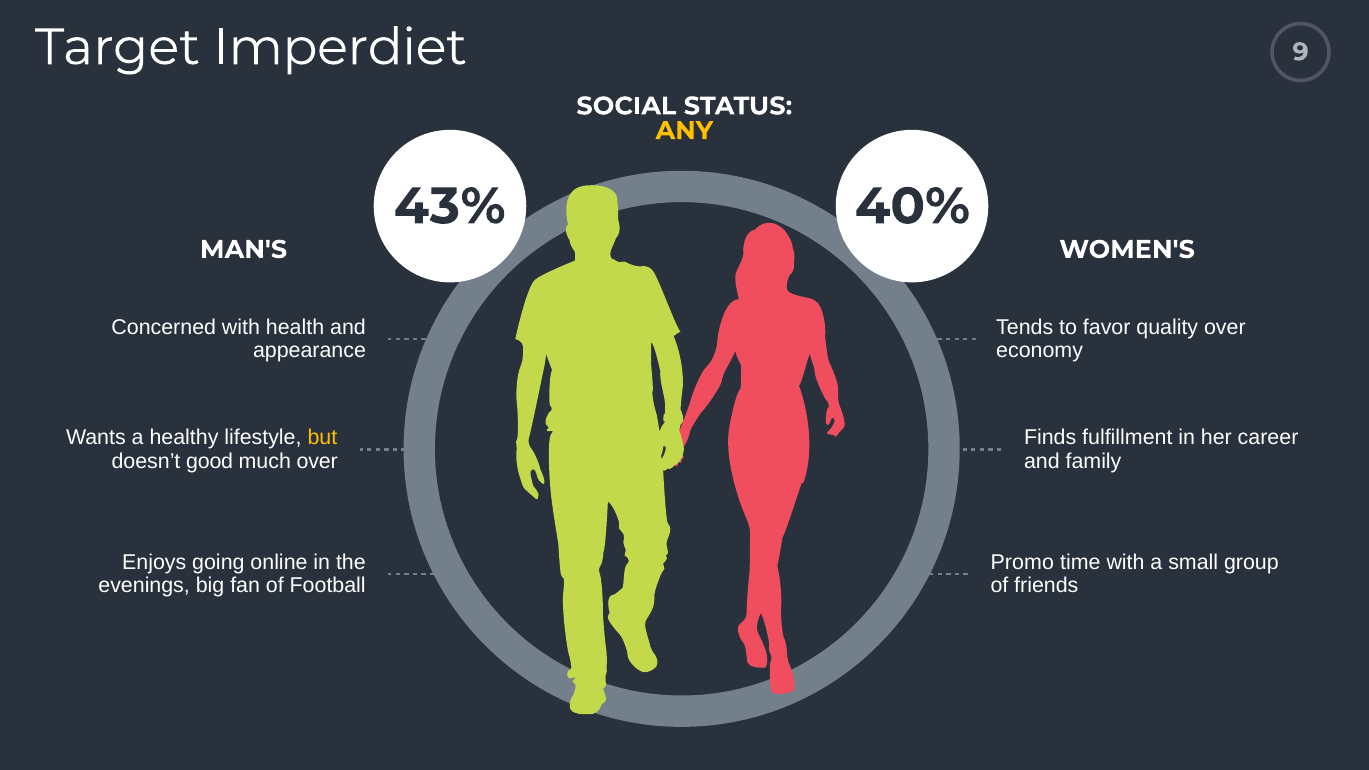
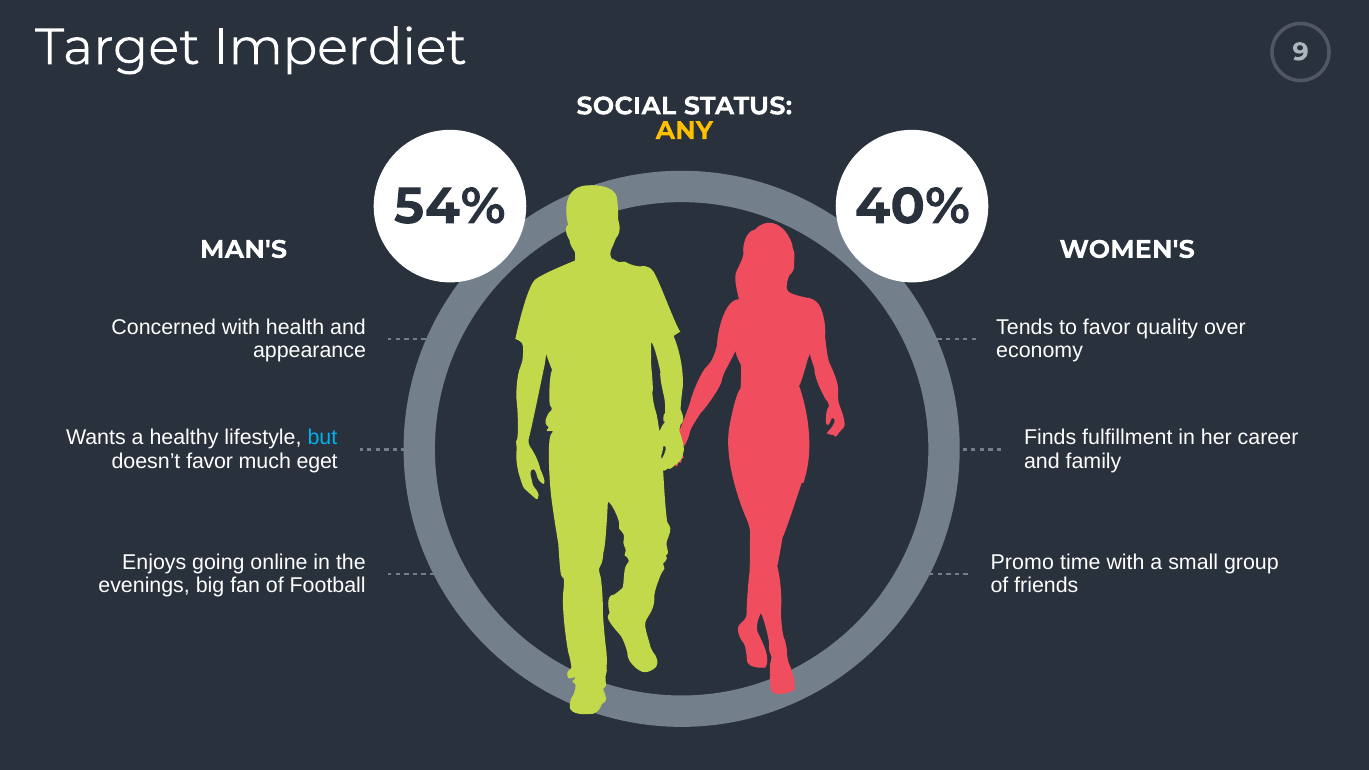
43%: 43% -> 54% (450, 206)
but colour: yellow -> light blue (322, 438)
doesn’t good: good -> favor (210, 461)
much over: over -> eget (317, 461)
